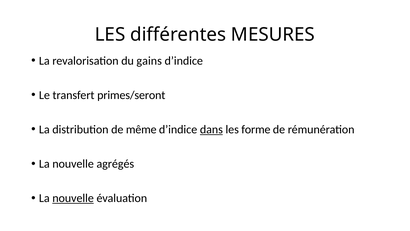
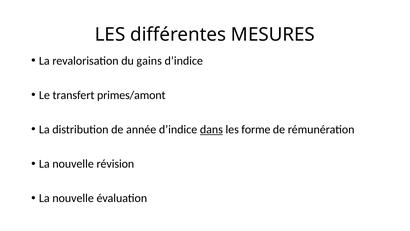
primes/seront: primes/seront -> primes/amont (131, 95)
même: même -> année (141, 129)
agrégés: agrégés -> révision (115, 164)
nouvelle underline: present -> none (73, 198)
